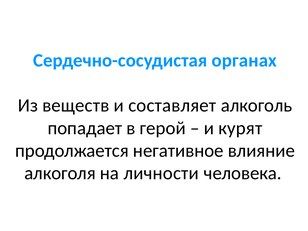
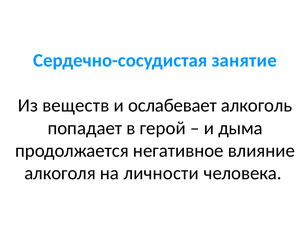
органах: органах -> занятие (244, 60)
составляет: составляет -> ослабевает (172, 106)
курят: курят -> дыма (240, 128)
